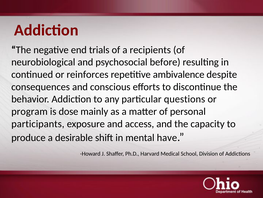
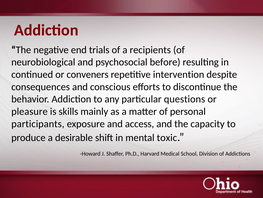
reinforces: reinforces -> conveners (88, 74)
ambivalence: ambivalence -> intervention (179, 74)
program: program -> pleasure (29, 111)
dose: dose -> skills (68, 111)
have: have -> toxic (167, 137)
